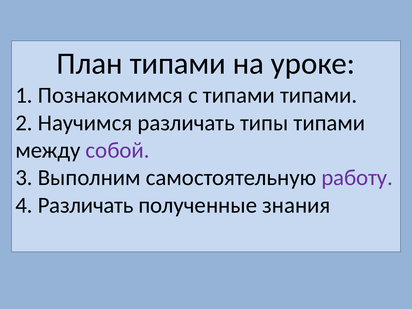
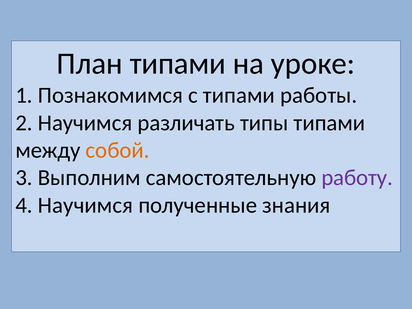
типами типами: типами -> работы (319, 95)
собой colour: purple -> orange (118, 150)
4 Различать: Различать -> Научимся (86, 205)
